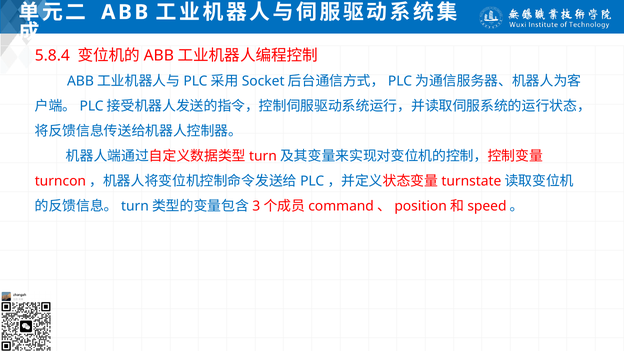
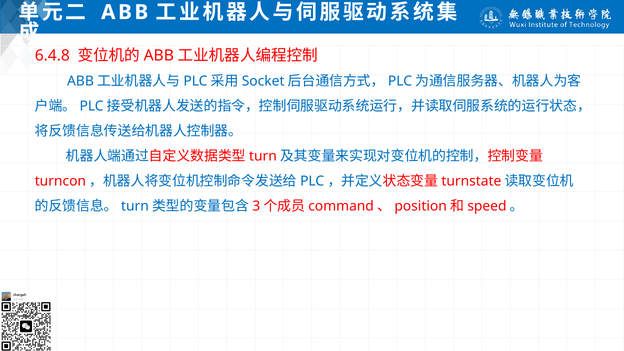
5.8.4: 5.8.4 -> 6.4.8 (52, 56)
